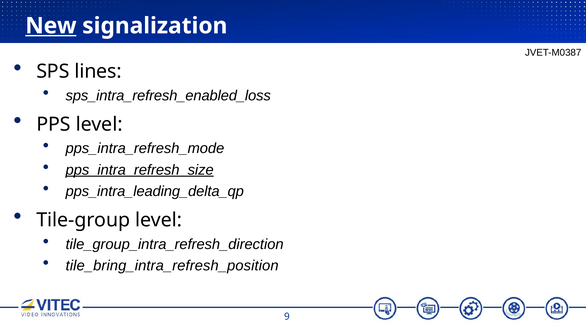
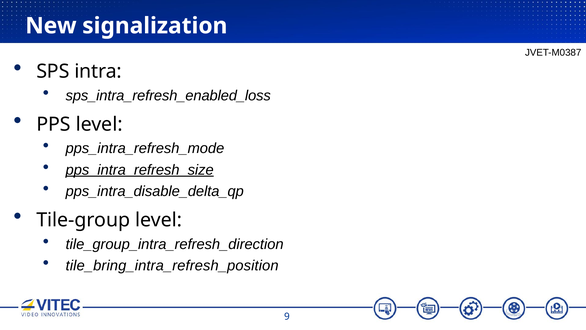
New underline: present -> none (51, 26)
lines: lines -> intra (98, 71)
pps_intra_leading_delta_qp: pps_intra_leading_delta_qp -> pps_intra_disable_delta_qp (155, 191)
